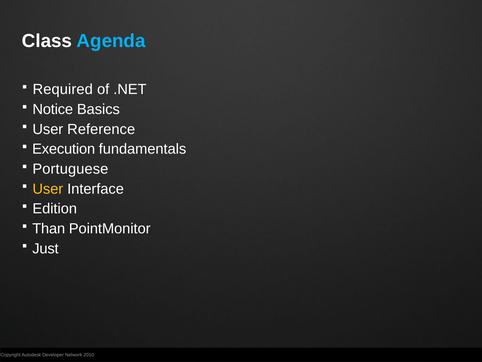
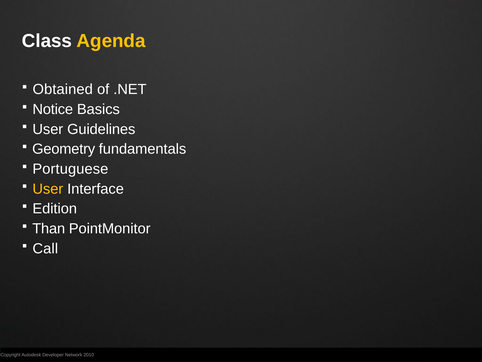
Agenda colour: light blue -> yellow (111, 41)
Required: Required -> Obtained (63, 89)
Reference: Reference -> Guidelines (101, 129)
Execution: Execution -> Geometry (64, 149)
Just: Just -> Call (45, 248)
